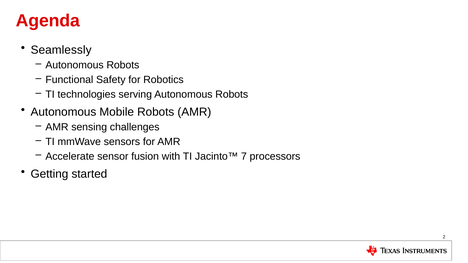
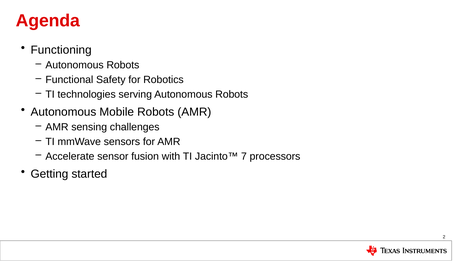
Seamlessly: Seamlessly -> Functioning (61, 50)
